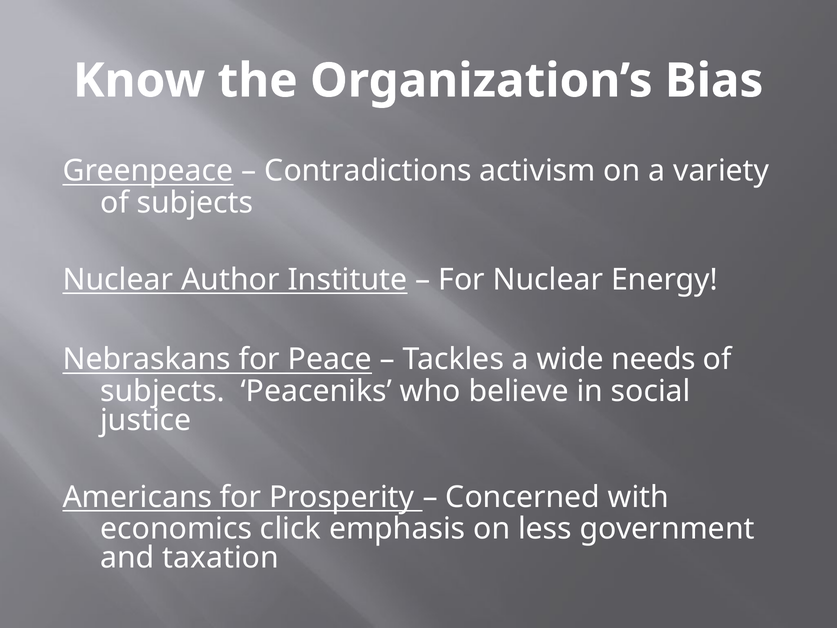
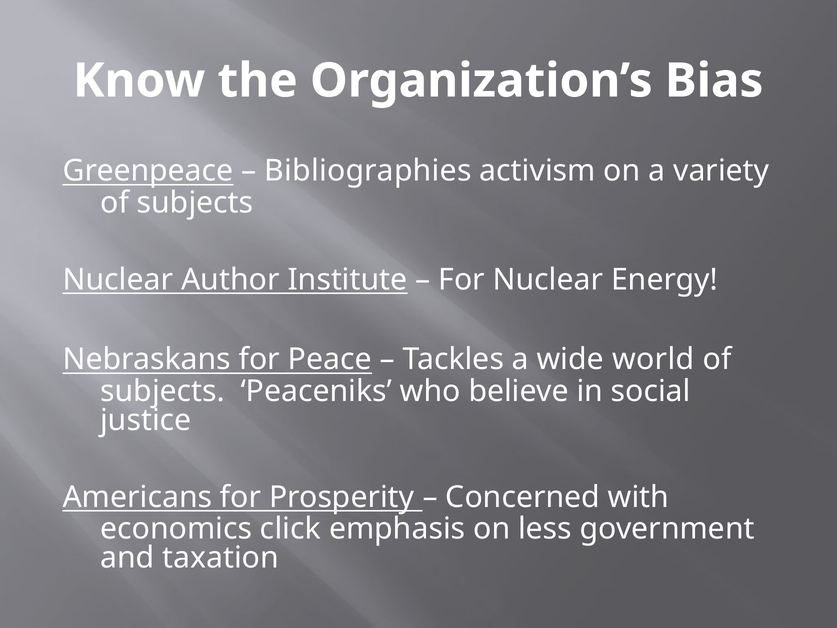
Contradictions: Contradictions -> Bibliographies (368, 171)
needs: needs -> world (653, 359)
